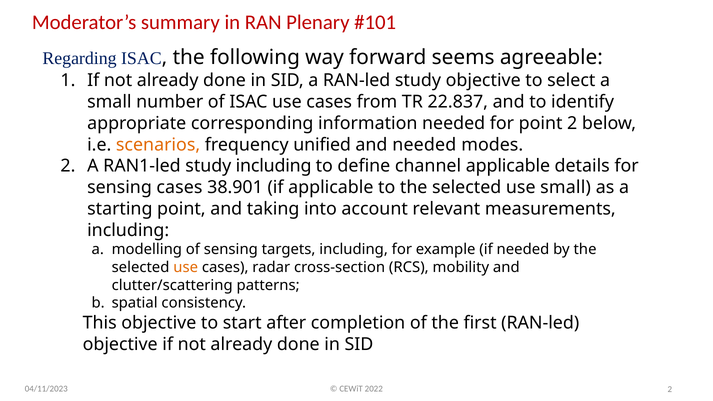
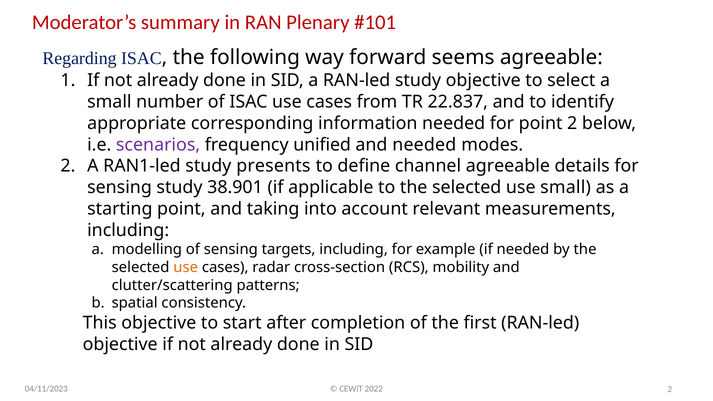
scenarios colour: orange -> purple (158, 145)
study including: including -> presents (273, 166)
channel applicable: applicable -> agreeable (508, 166)
sensing cases: cases -> study (179, 187)
